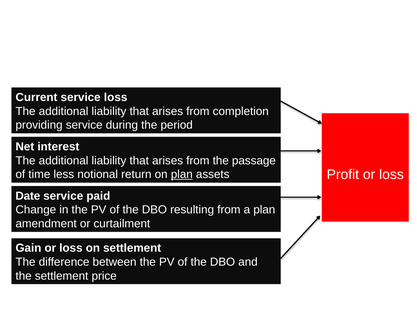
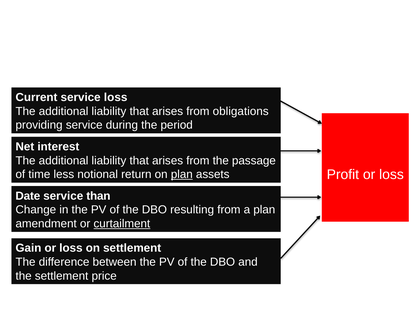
completion: completion -> obligations (241, 111)
paid: paid -> than (98, 196)
curtailment underline: none -> present (122, 224)
